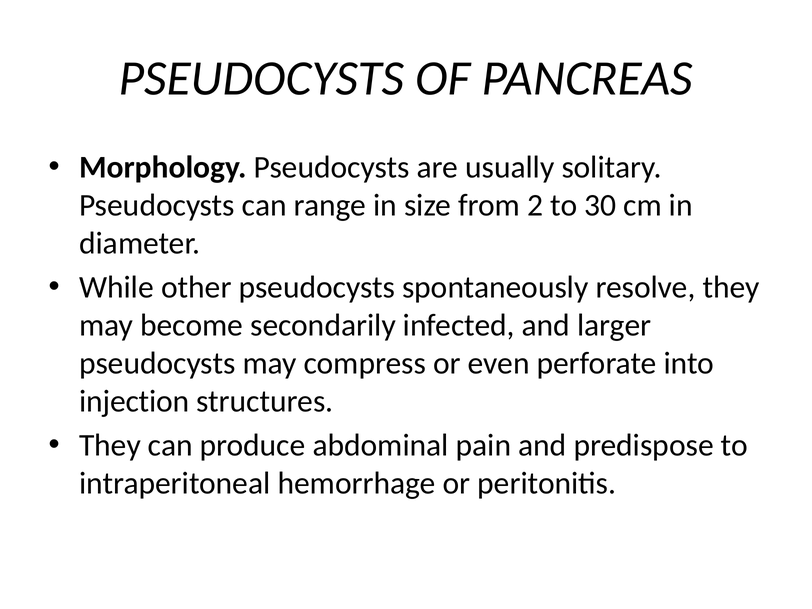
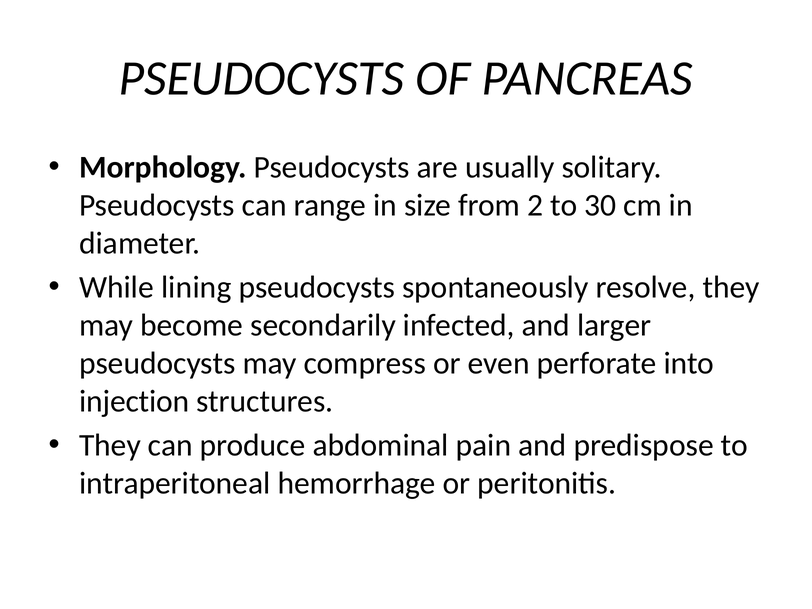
other: other -> lining (196, 287)
